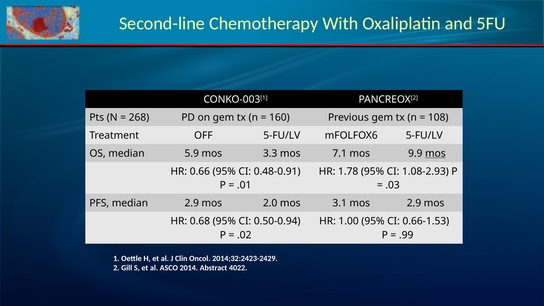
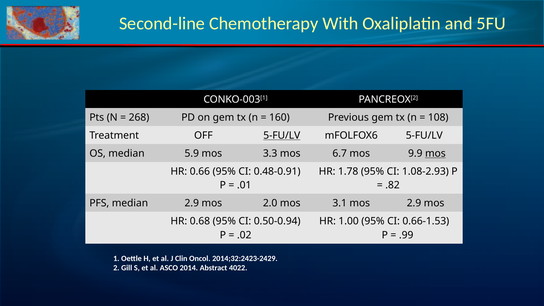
5-FU/LV underline: none -> present (282, 135)
7.1: 7.1 -> 6.7 (340, 153)
.03: .03 -> .82 (392, 185)
